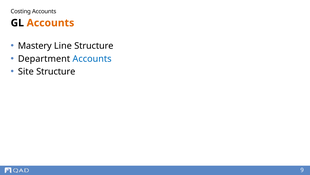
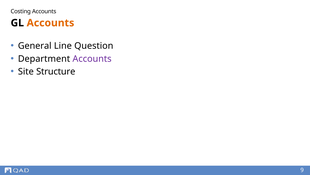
Mastery: Mastery -> General (35, 46)
Line Structure: Structure -> Question (94, 46)
Accounts colour: blue -> purple (92, 59)
